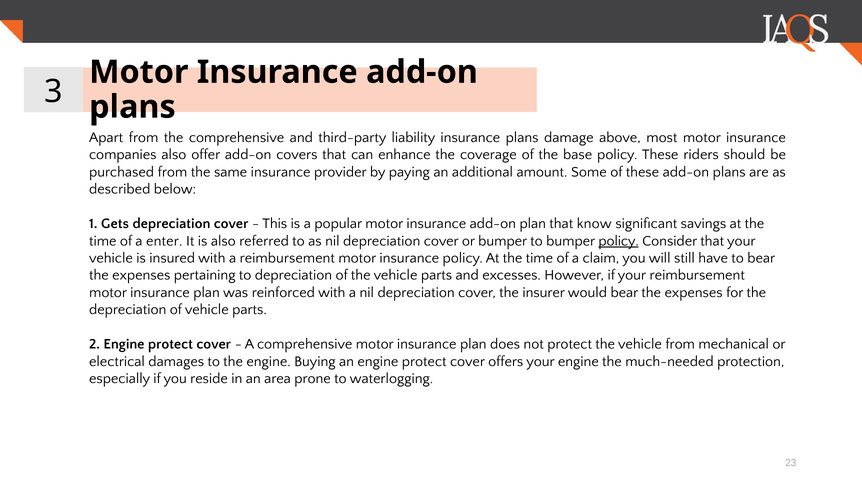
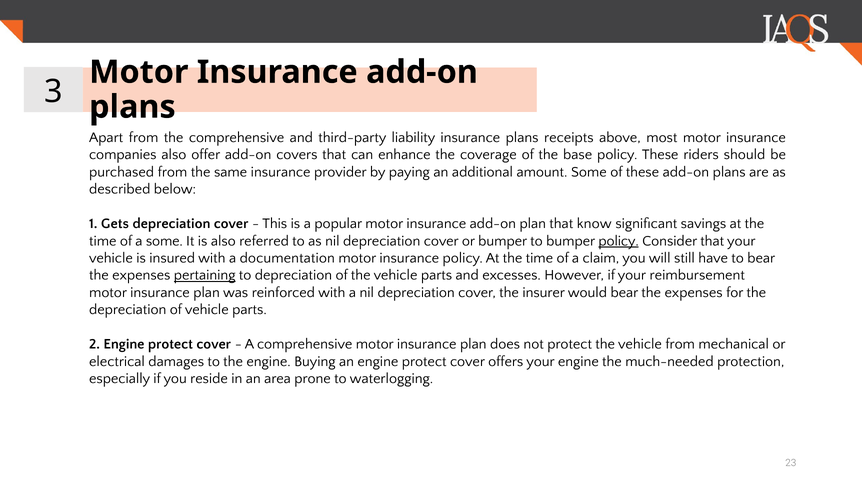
damage: damage -> receipts (569, 137)
a enter: enter -> some (164, 241)
a reimbursement: reimbursement -> documentation (287, 258)
pertaining underline: none -> present (205, 275)
